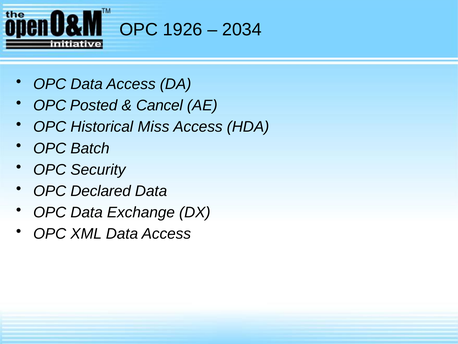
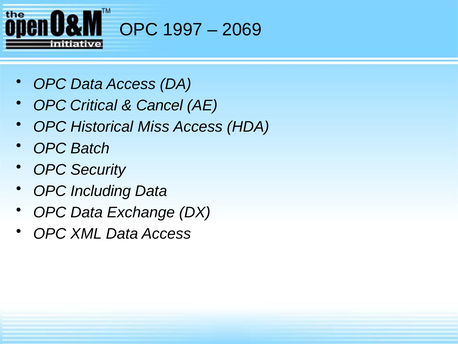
1926: 1926 -> 1997 (183, 30)
2034: 2034 -> 2069 (242, 30)
Posted: Posted -> Critical (94, 105)
Declared: Declared -> Including (101, 191)
